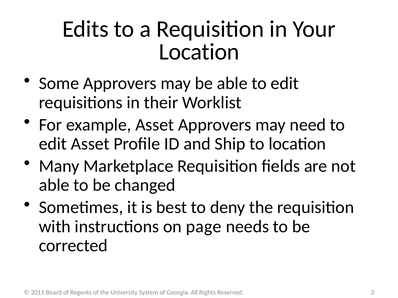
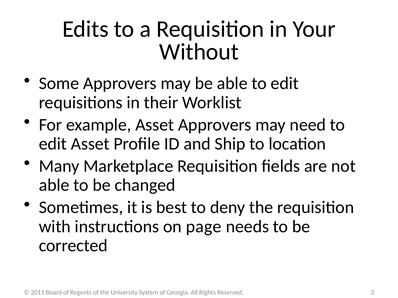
Location: Location -> Without (199, 52)
